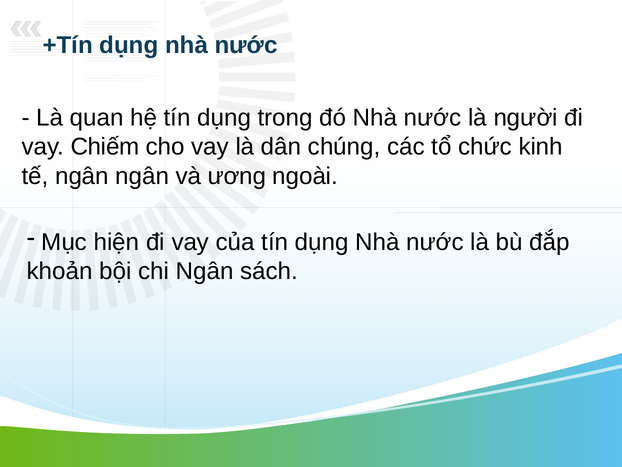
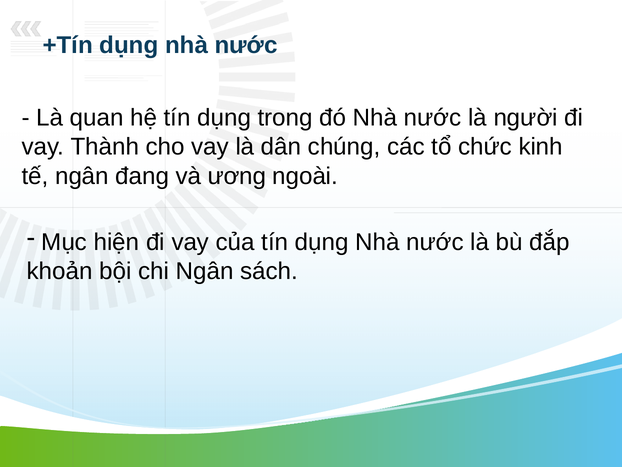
Chiếm: Chiếm -> Thành (105, 147)
ngân ngân: ngân -> đang (142, 176)
